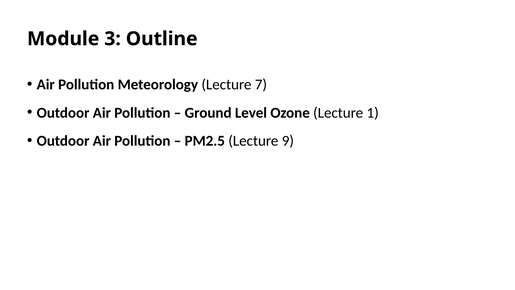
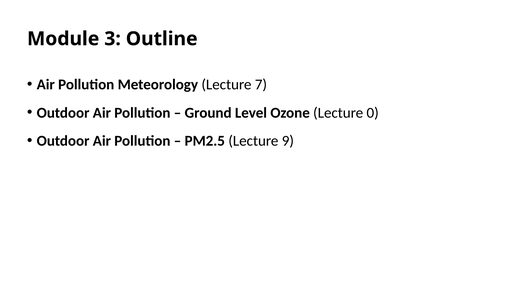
1: 1 -> 0 (373, 113)
